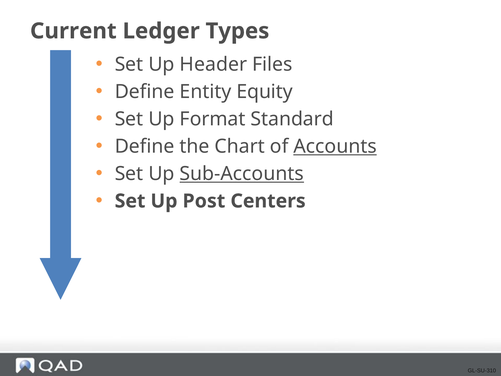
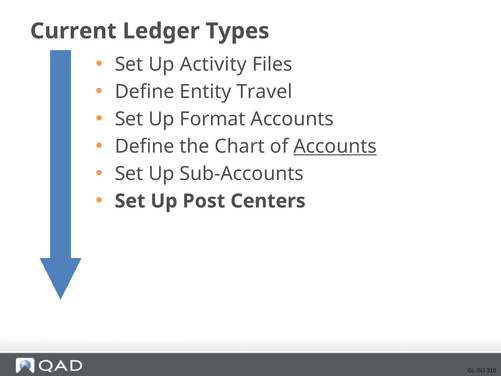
Header: Header -> Activity (213, 64)
Equity: Equity -> Travel (265, 92)
Format Standard: Standard -> Accounts (292, 119)
Sub-Accounts underline: present -> none (242, 174)
